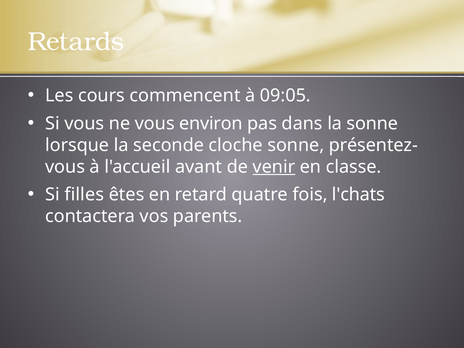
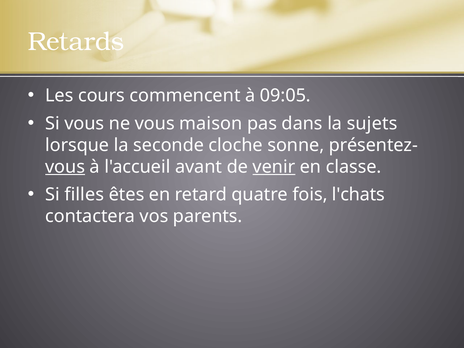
environ: environ -> maison (211, 123)
la sonne: sonne -> sujets (372, 123)
vous underline: none -> present (65, 167)
